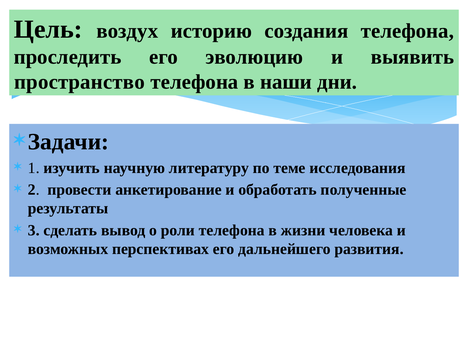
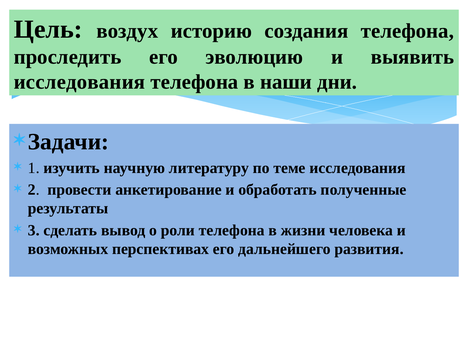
пространство: пространство -> исследования (79, 82)
